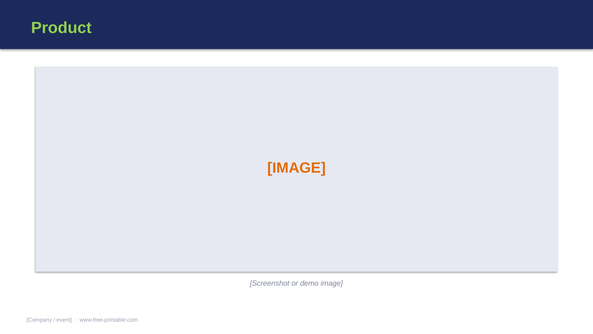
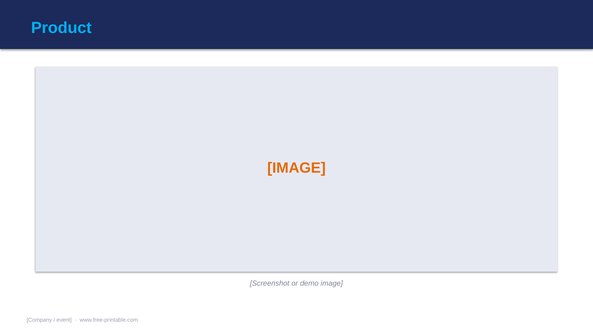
Product colour: light green -> light blue (61, 28)
